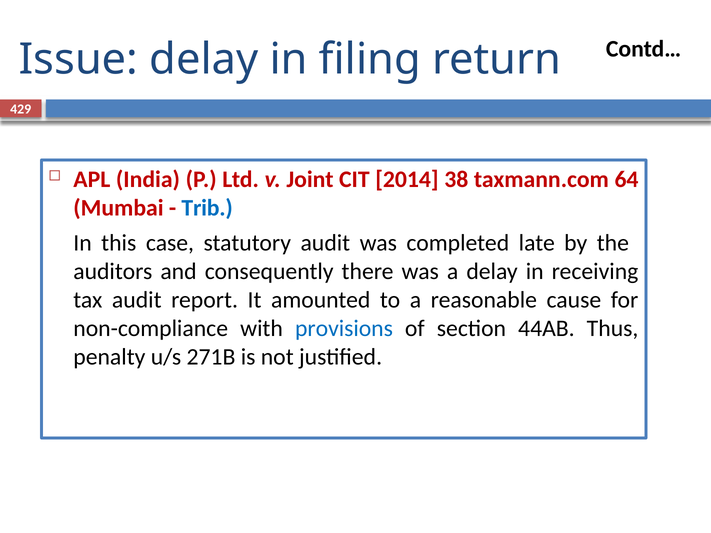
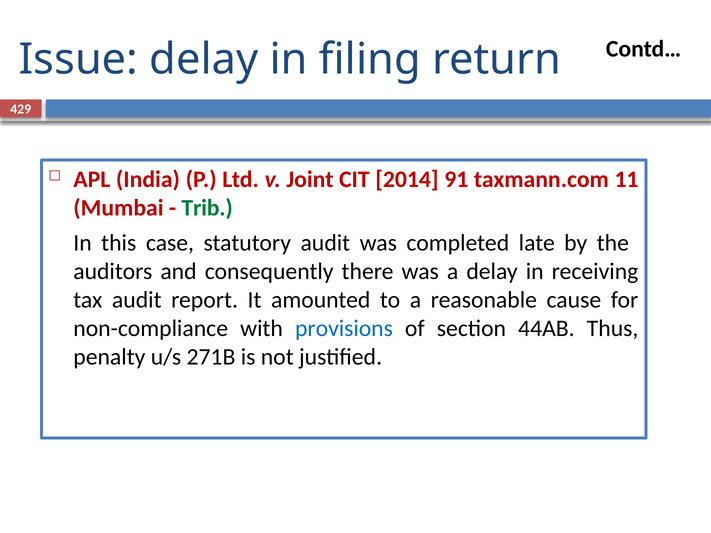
38: 38 -> 91 (456, 179)
64: 64 -> 11 (627, 179)
Trib colour: blue -> green (207, 208)
